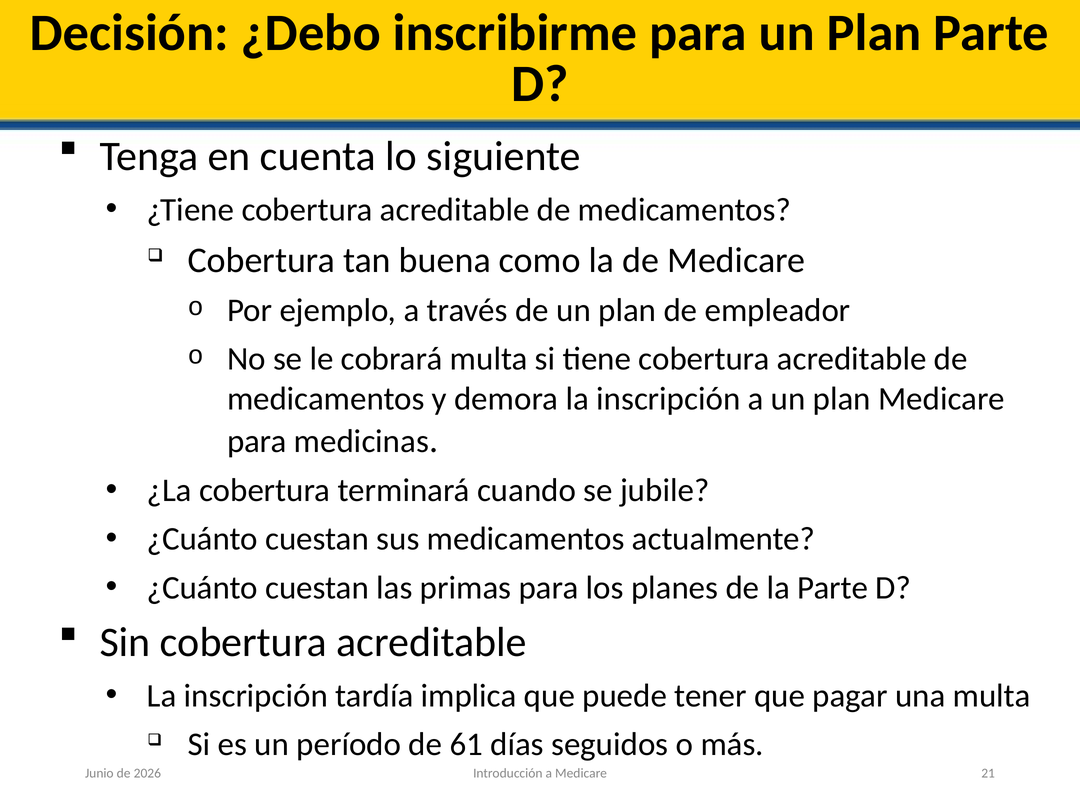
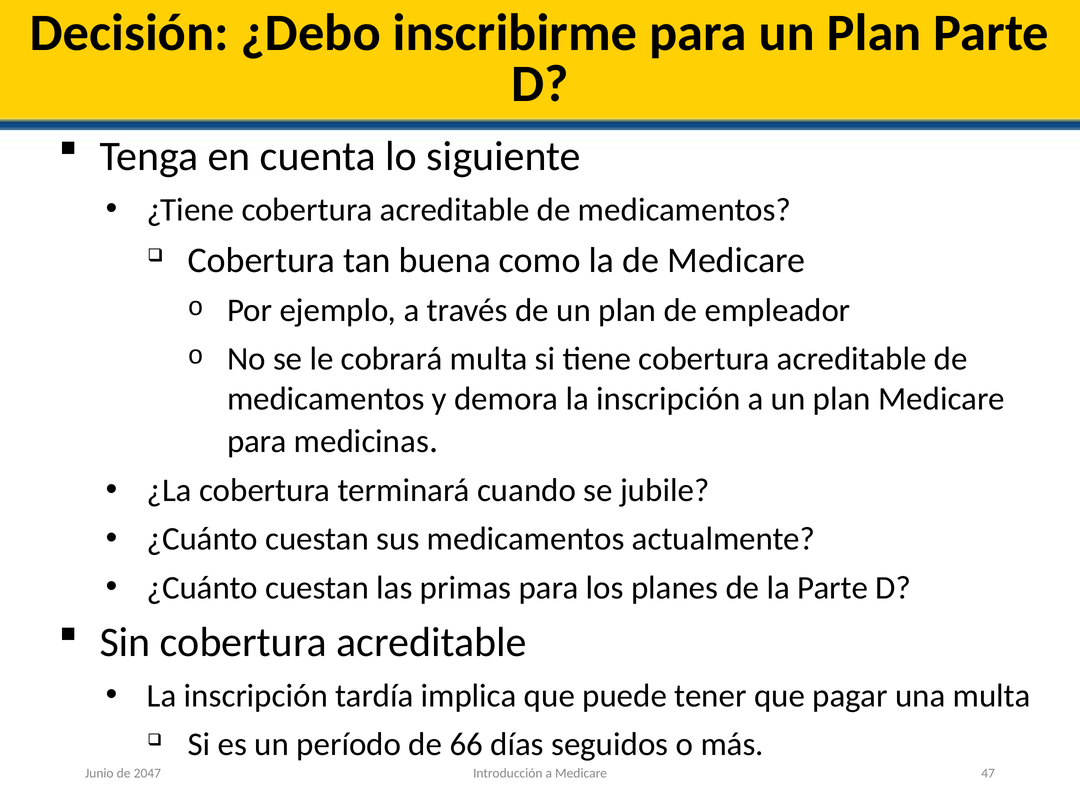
61: 61 -> 66 (466, 744)
21: 21 -> 47 (988, 773)
2026: 2026 -> 2047 (147, 773)
